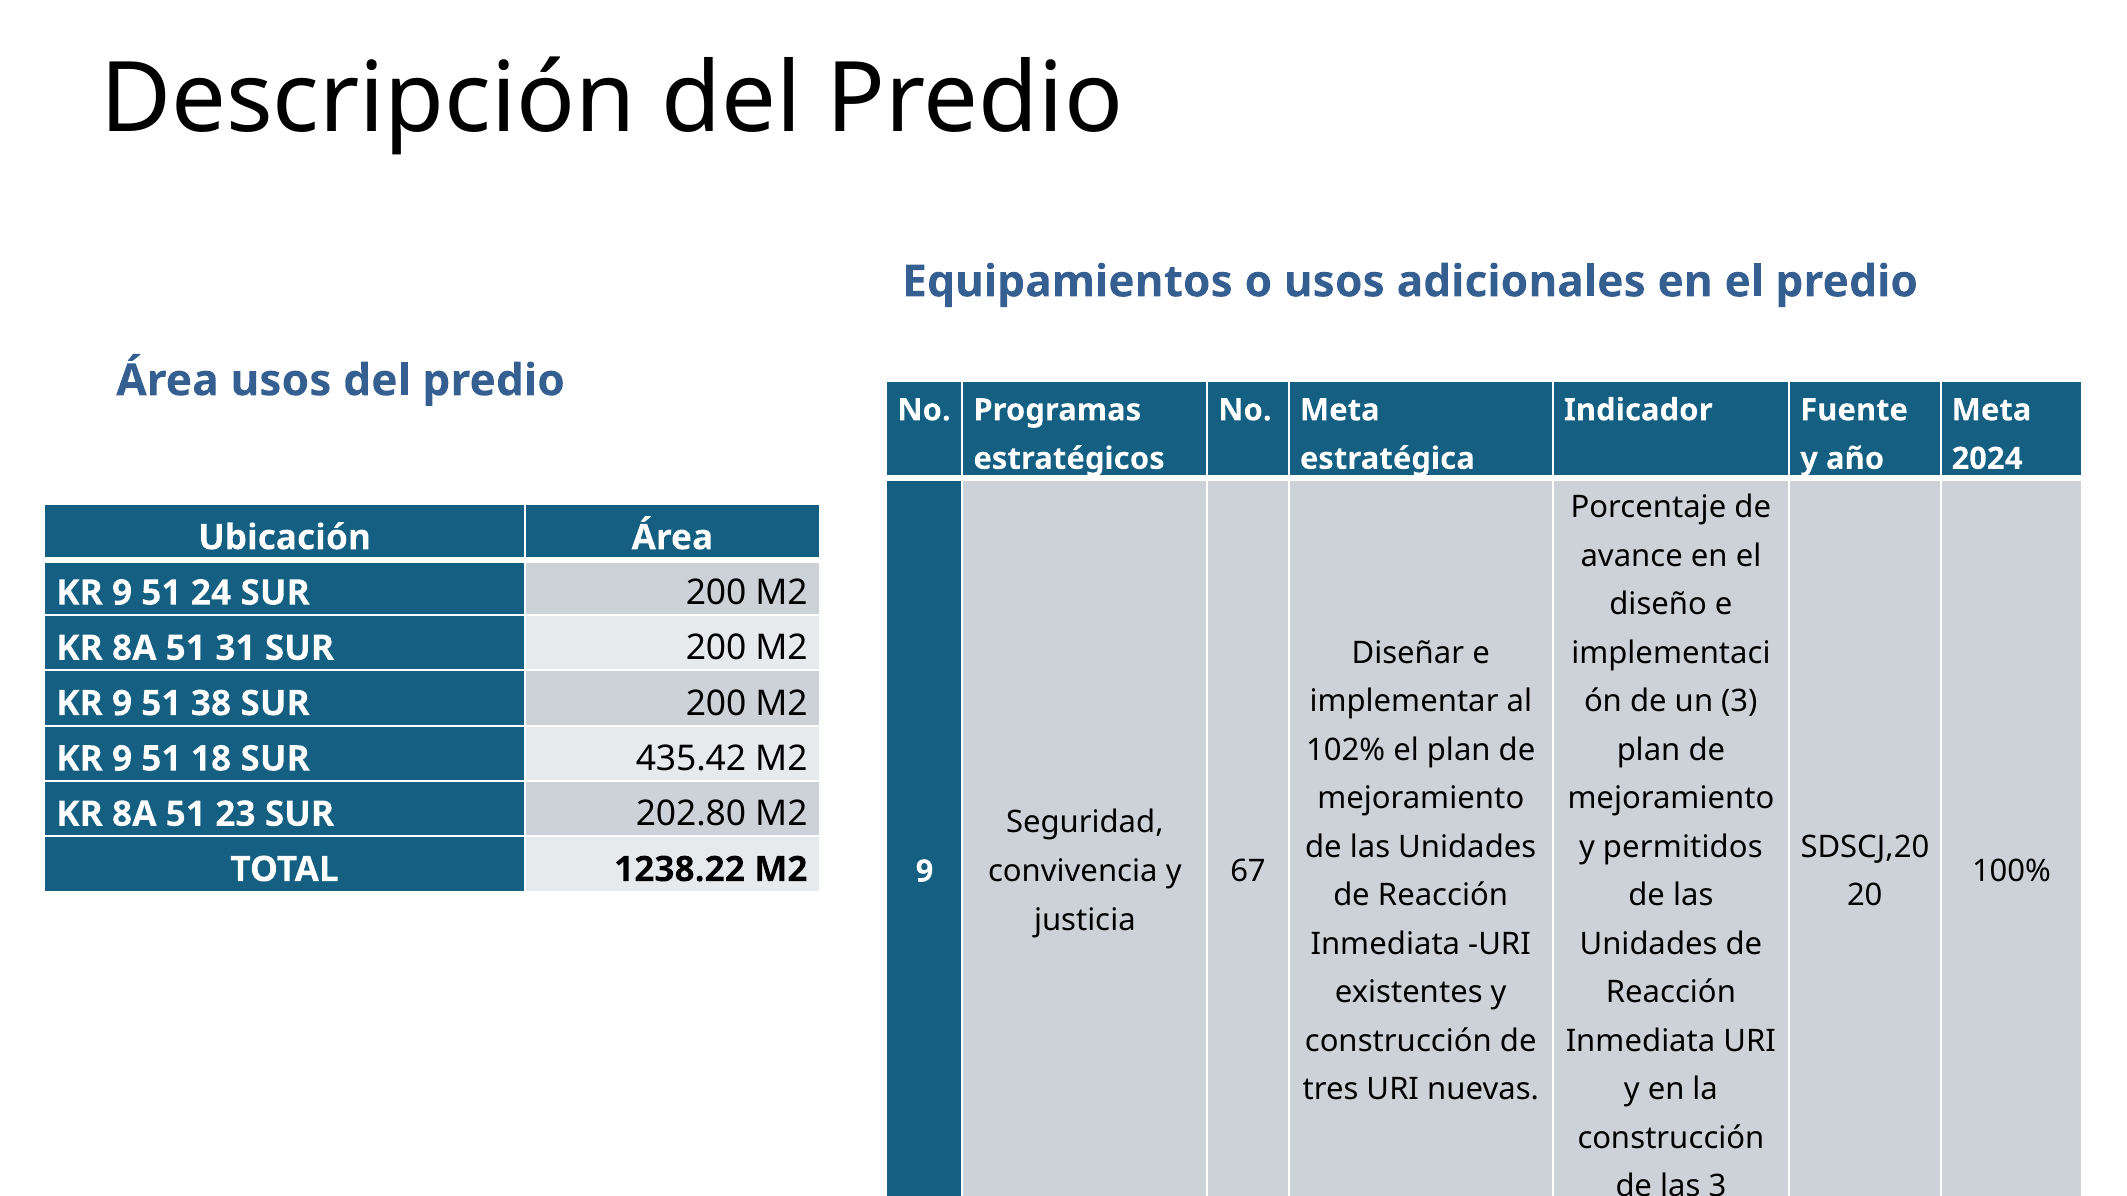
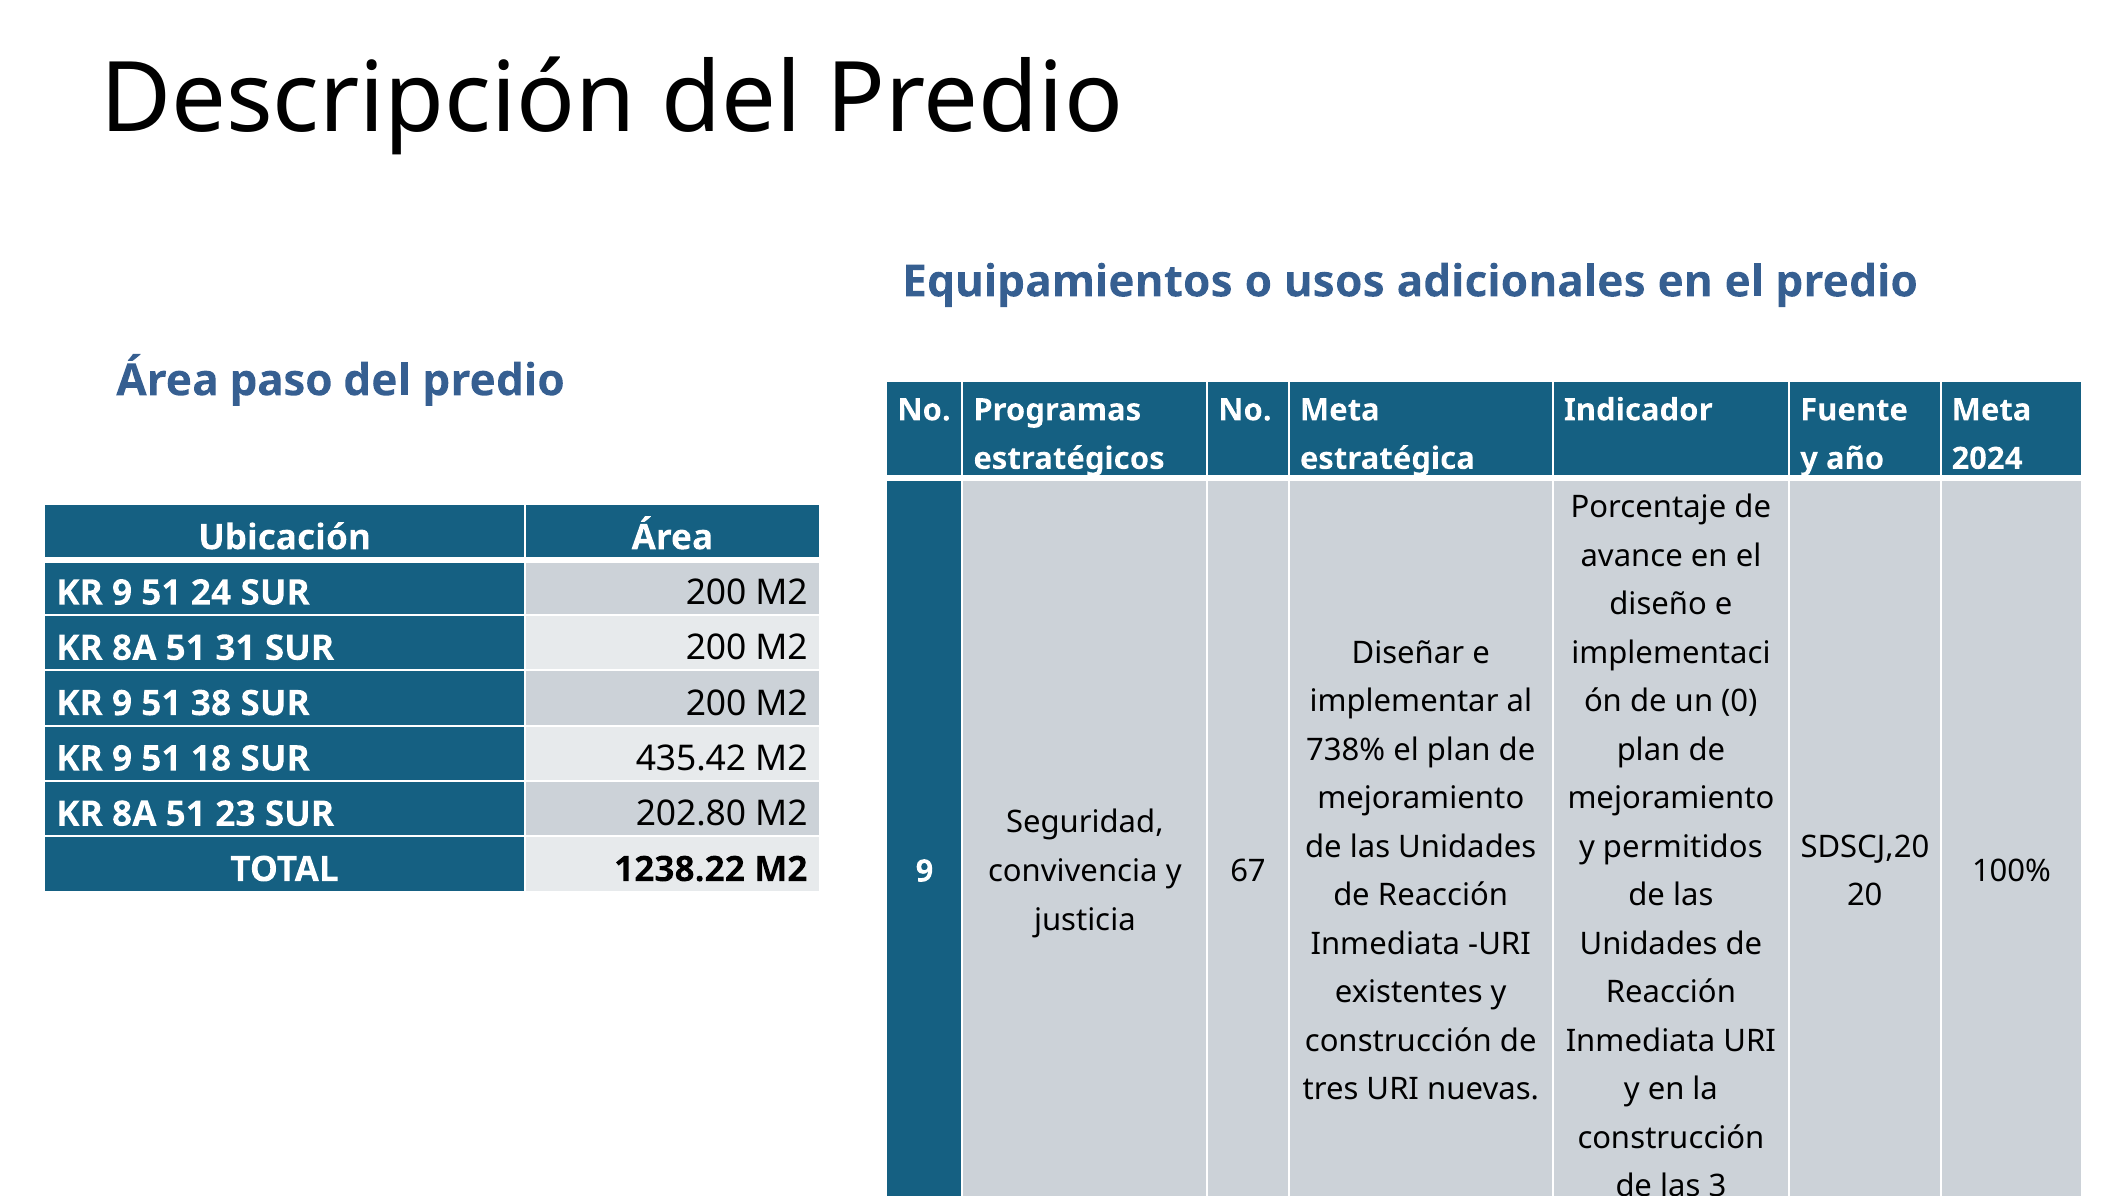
Área usos: usos -> paso (281, 381)
un 3: 3 -> 0 (1739, 702)
102%: 102% -> 738% (1346, 750)
